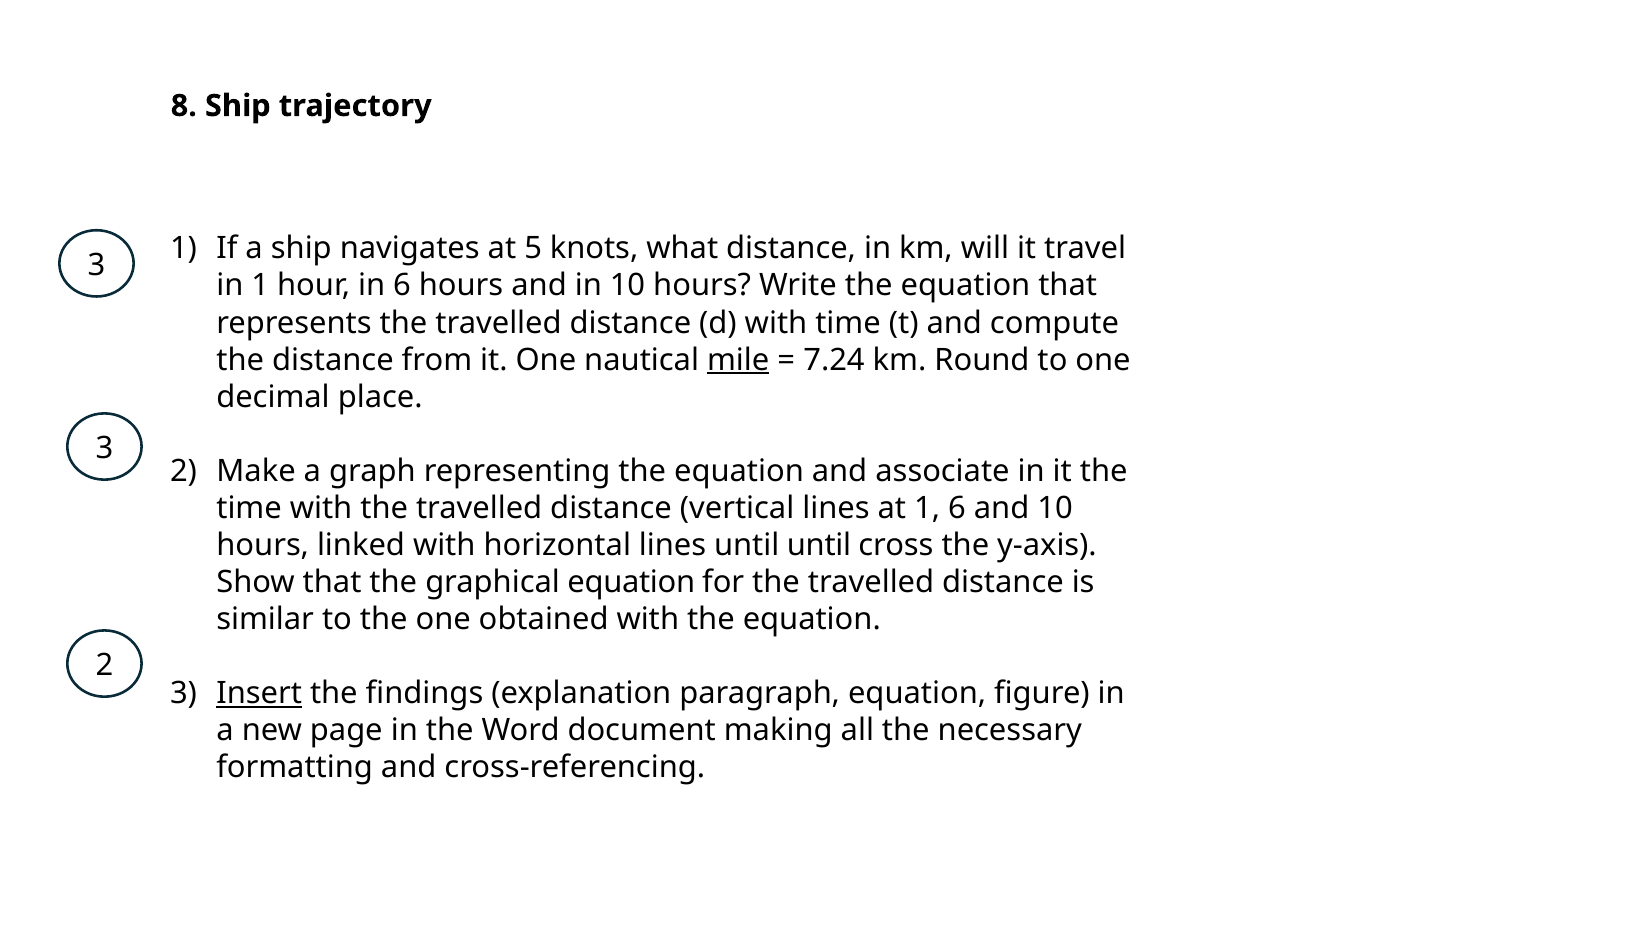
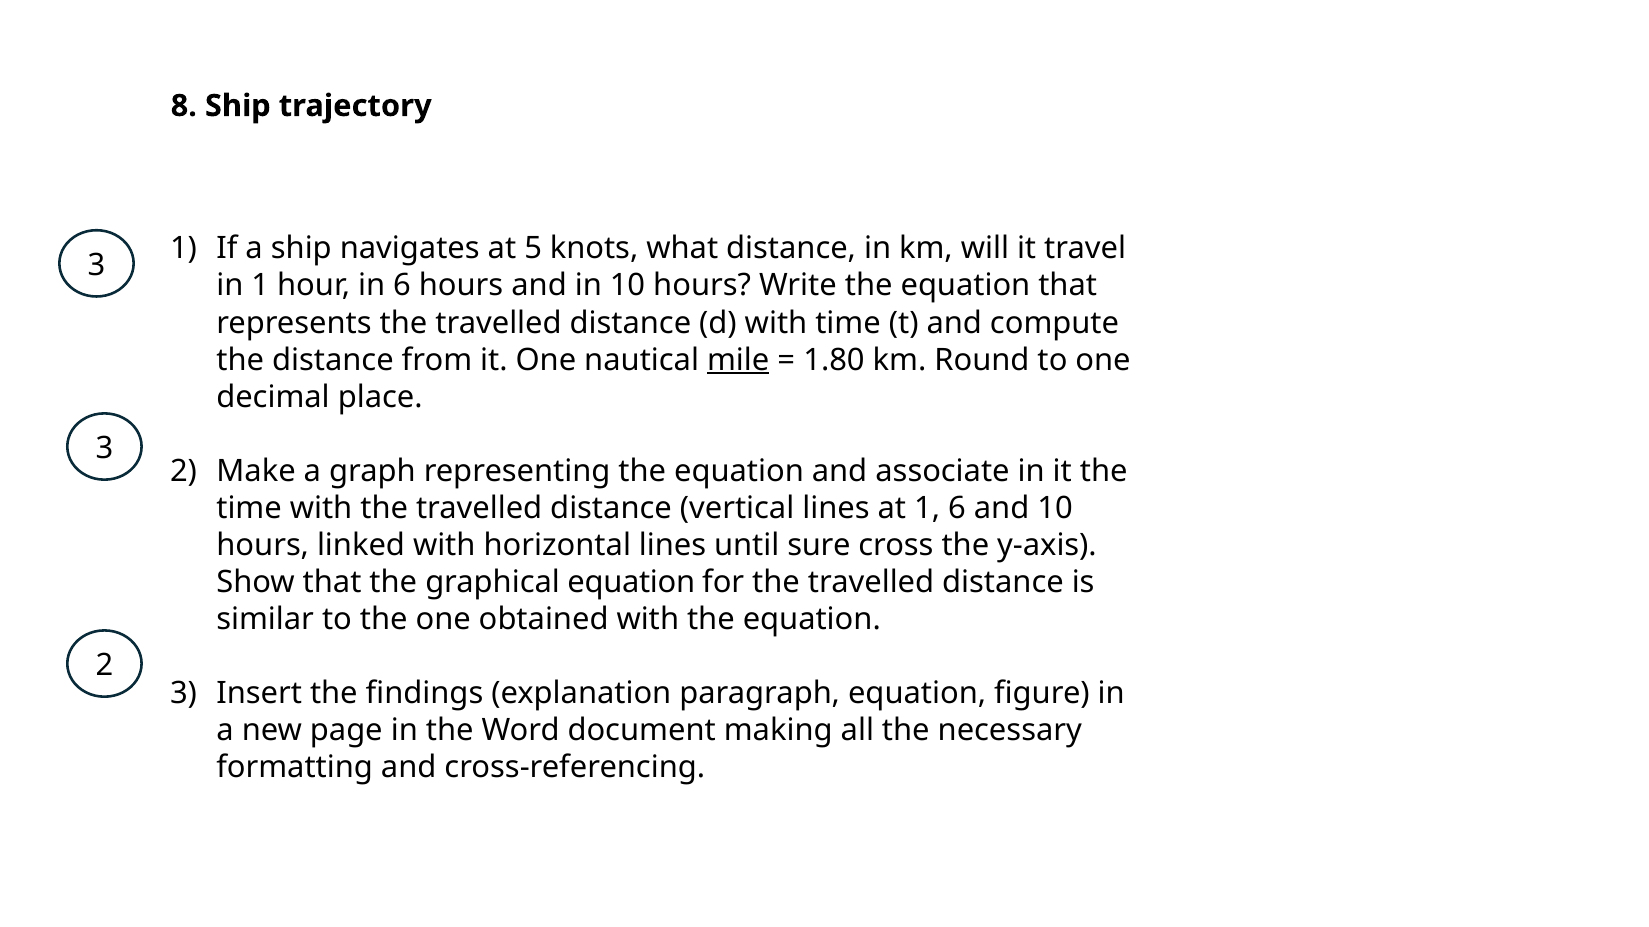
7.24: 7.24 -> 1.80 (834, 360)
until until: until -> sure (819, 546)
Insert underline: present -> none (259, 694)
